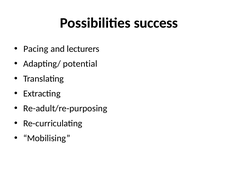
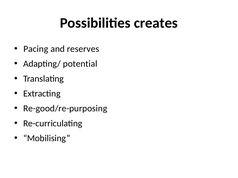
success: success -> creates (156, 23)
lecturers: lecturers -> reserves (83, 49)
Re-adult/re-purposing: Re-adult/re-purposing -> Re-good/re-purposing (65, 109)
